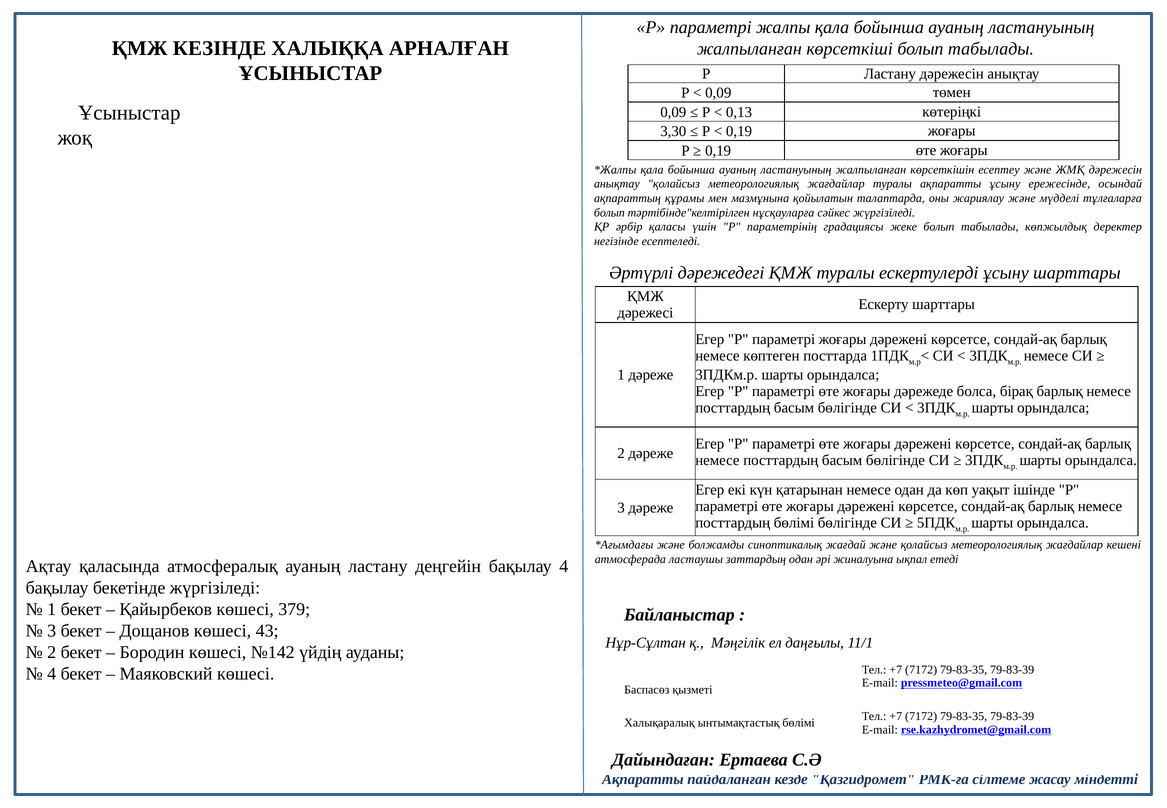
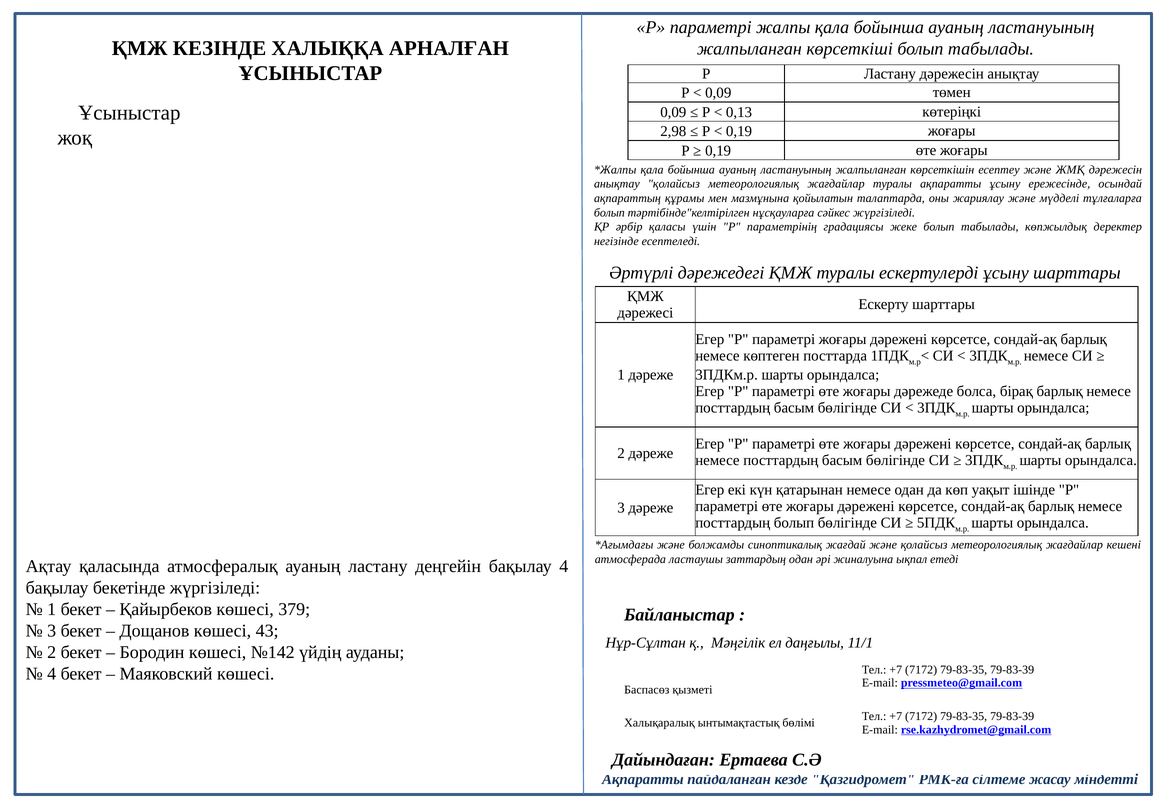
3,30: 3,30 -> 2,98 (673, 131)
посттардың бөлімі: бөлімі -> болып (794, 523)
